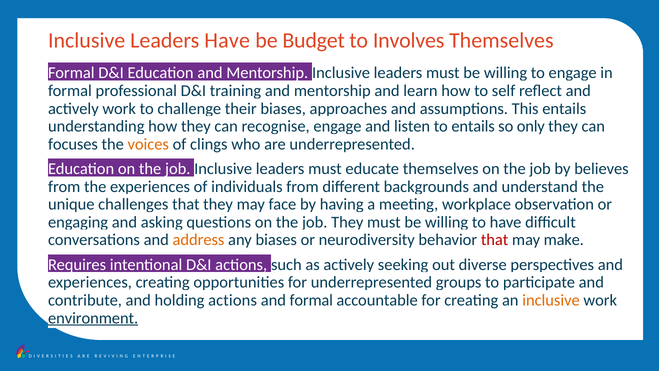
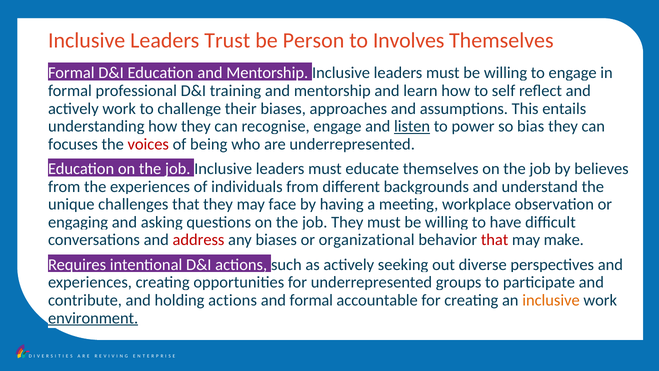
Leaders Have: Have -> Trust (227, 41)
Budget: Budget -> Person (314, 41)
listen underline: none -> present (412, 126)
to entails: entails -> power (473, 126)
only: only -> bias (531, 126)
voices colour: orange -> red (148, 144)
clings: clings -> being (209, 144)
address colour: orange -> red (198, 240)
neurodiversity: neurodiversity -> organizational (367, 240)
